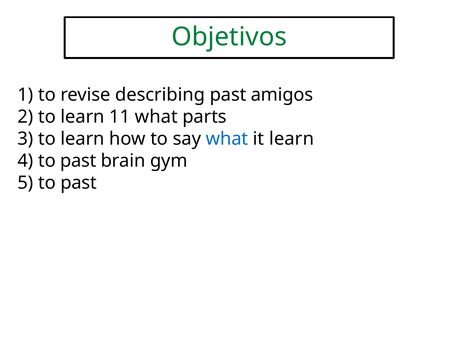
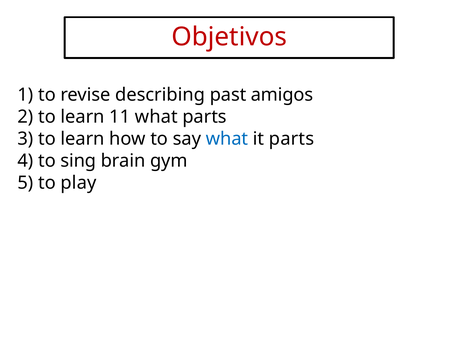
Objetivos colour: green -> red (229, 37)
it learn: learn -> parts (292, 138)
4 to past: past -> sing (78, 160)
5 to past: past -> play (78, 182)
